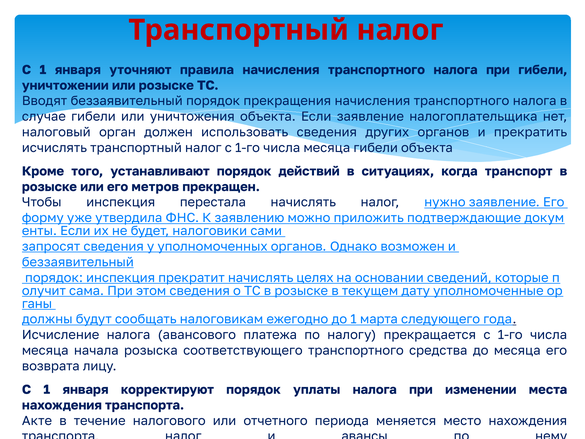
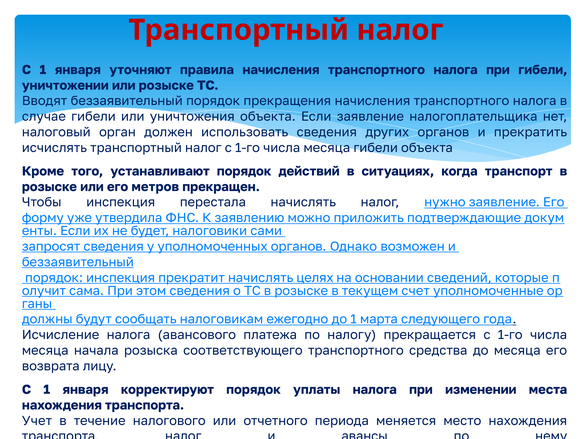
дату: дату -> счет (416, 291)
Акте: Акте -> Учет (37, 421)
